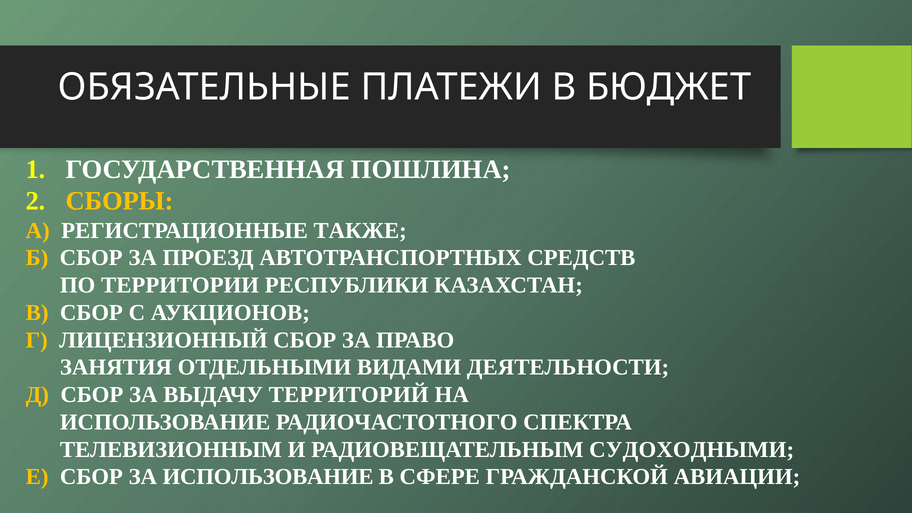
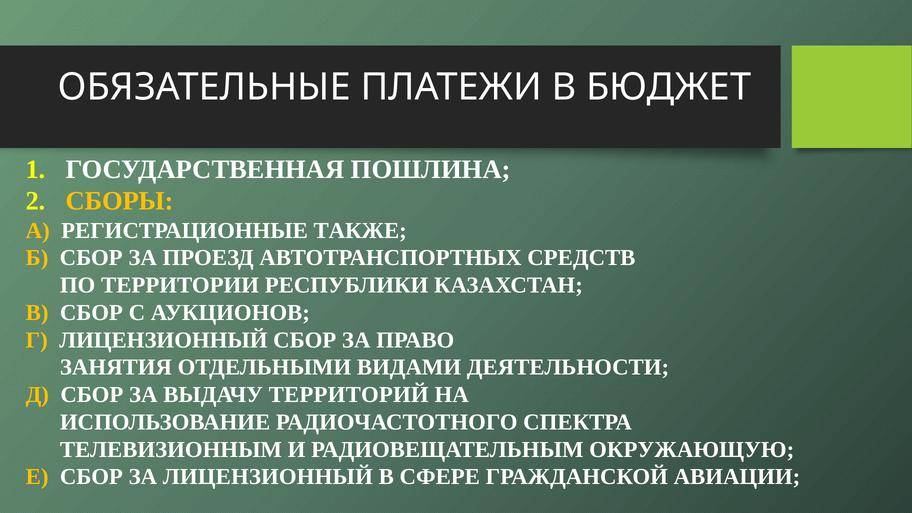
СУДОХОДНЫМИ: СУДОХОДНЫМИ -> ОКРУЖАЮЩУЮ (692, 449)
ЗА ИСПОЛЬЗОВАНИЕ: ИСПОЛЬЗОВАНИЕ -> ЛИЦЕНЗИОННЫЙ (268, 477)
